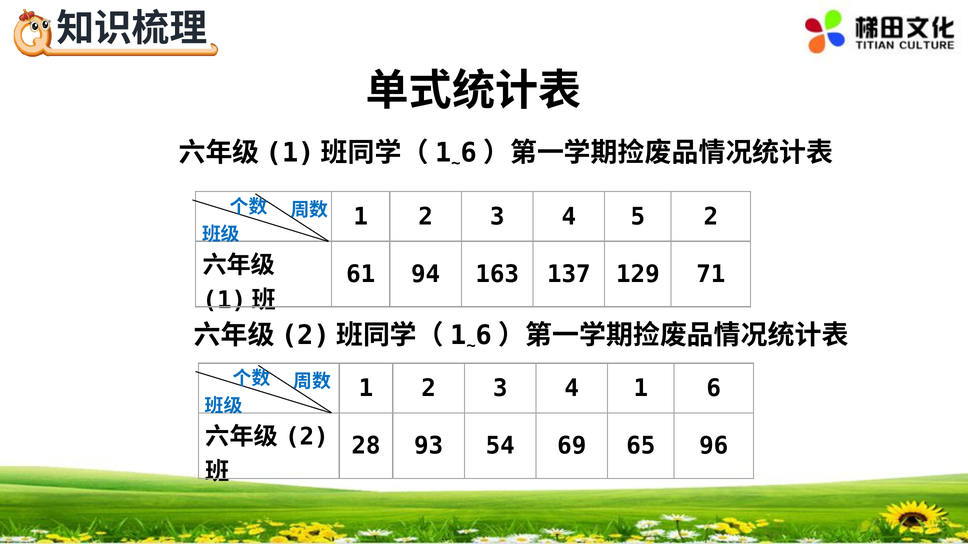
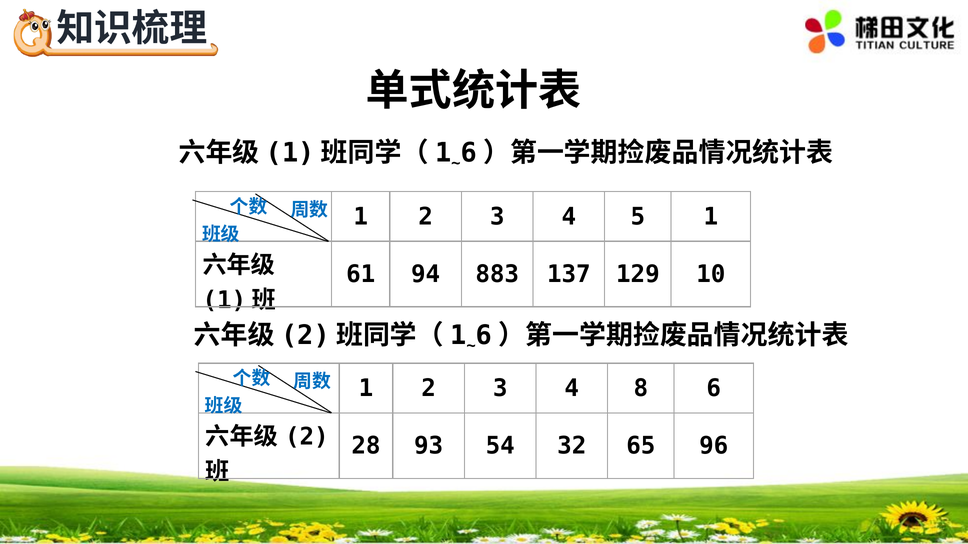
5 2: 2 -> 1 (711, 217)
163: 163 -> 883 (497, 275)
71: 71 -> 10 (711, 275)
4 1: 1 -> 8 (641, 389)
69: 69 -> 32 (572, 446)
